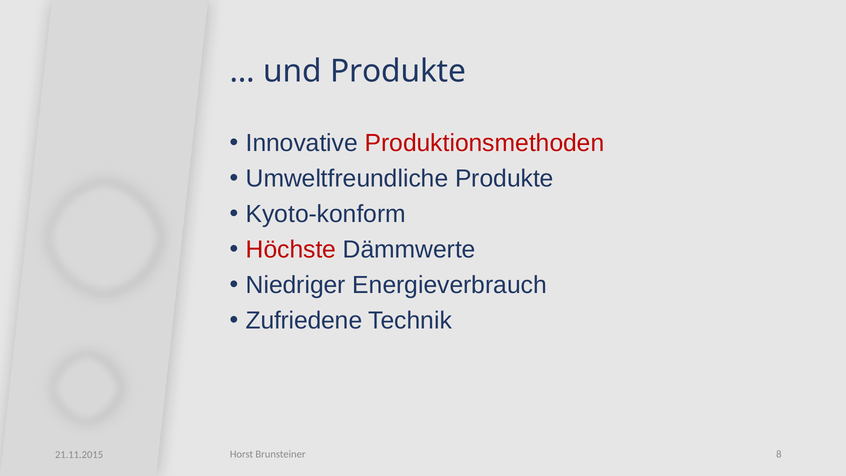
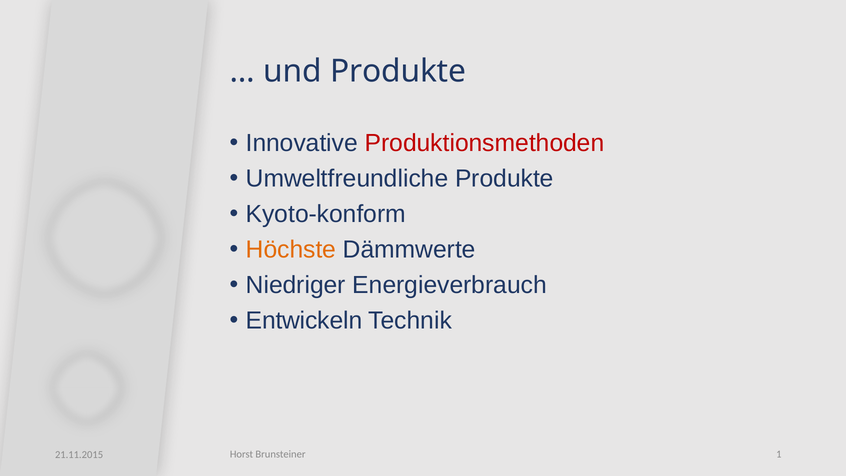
Höchste colour: red -> orange (291, 249)
Zufriedene: Zufriedene -> Entwickeln (304, 320)
8: 8 -> 1 (779, 454)
